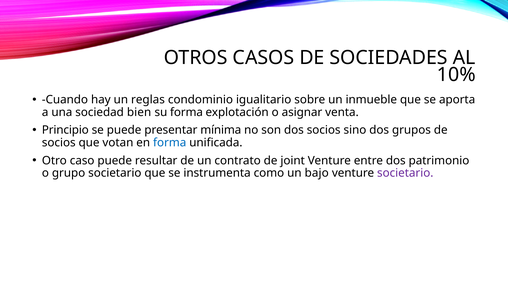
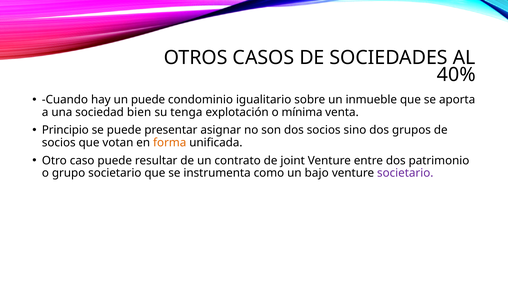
10%: 10% -> 40% (456, 75)
un reglas: reglas -> puede (148, 100)
su forma: forma -> tenga (186, 112)
asignar: asignar -> mínima (302, 112)
mínima: mínima -> asignar (221, 130)
forma colour: blue -> orange (170, 143)
